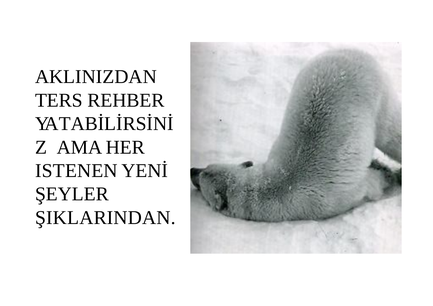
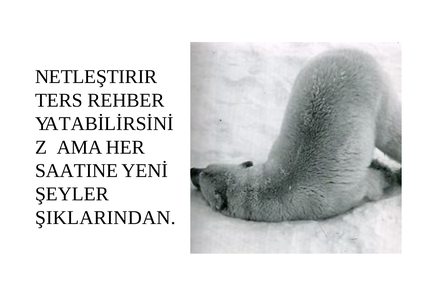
AKLINIZDAN: AKLINIZDAN -> NETLEŞTIRIR (96, 77)
ISTENEN: ISTENEN -> SAATINE (77, 171)
